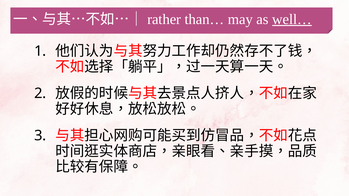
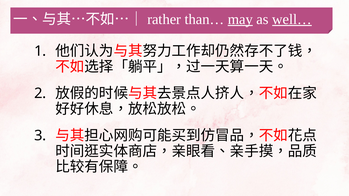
may underline: none -> present (240, 19)
